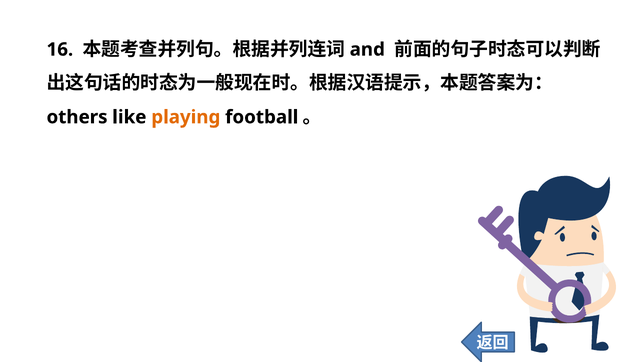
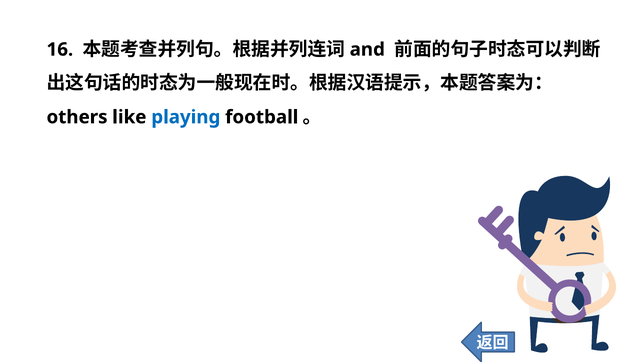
playing colour: orange -> blue (186, 117)
